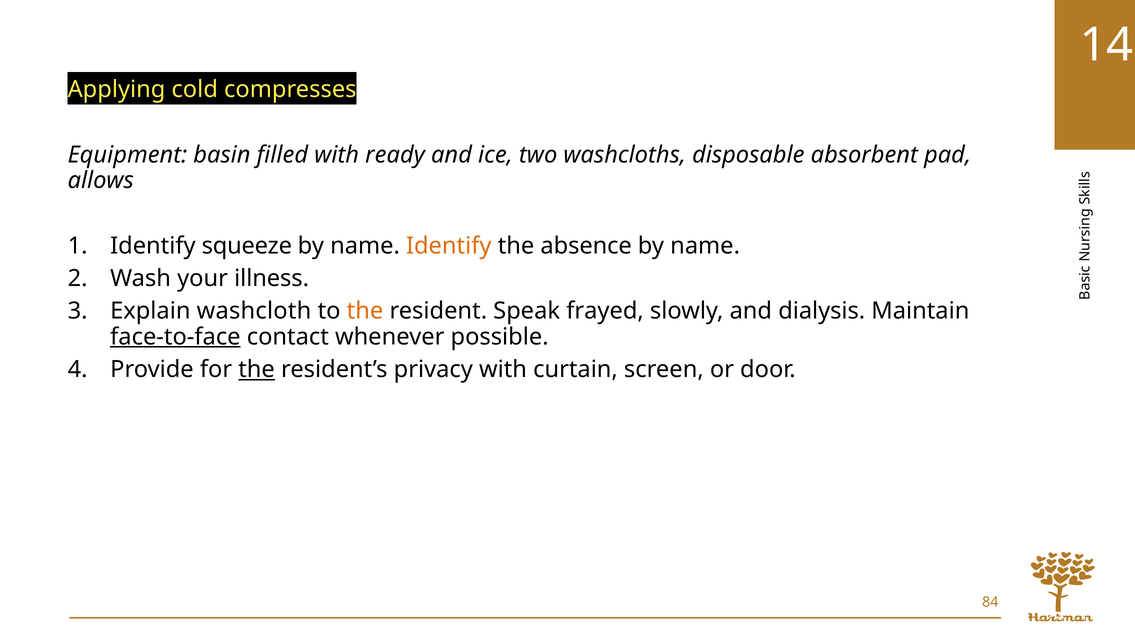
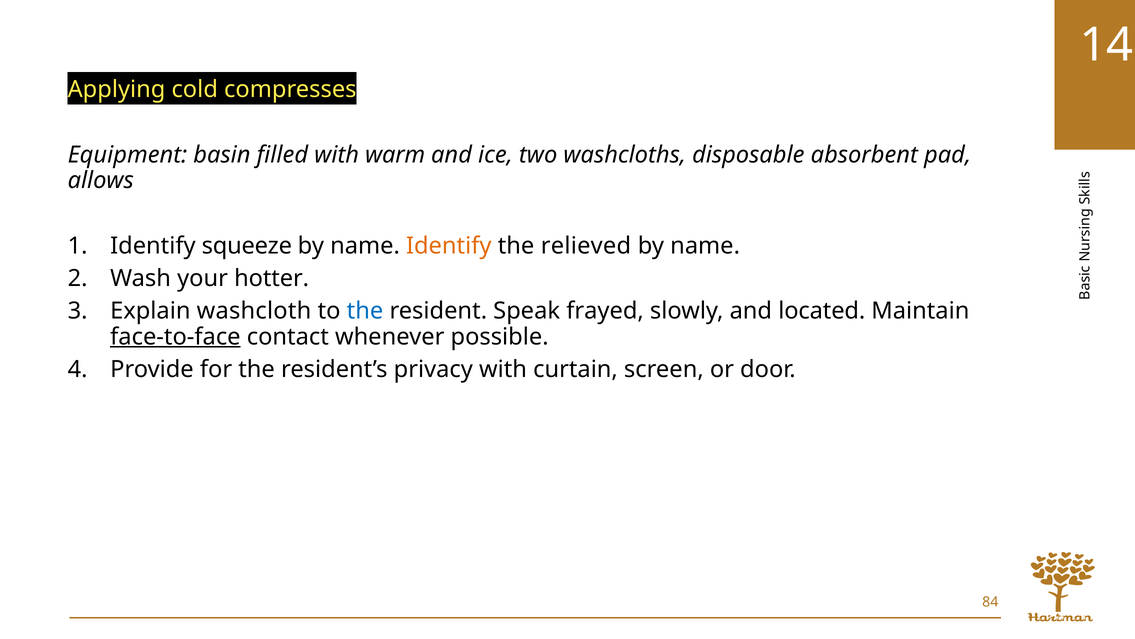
ready: ready -> warm (395, 155)
absence: absence -> relieved (586, 246)
illness: illness -> hotter (272, 278)
the colour: orange -> blue (365, 311)
dialysis: dialysis -> located (822, 311)
the underline: present -> none (257, 369)
